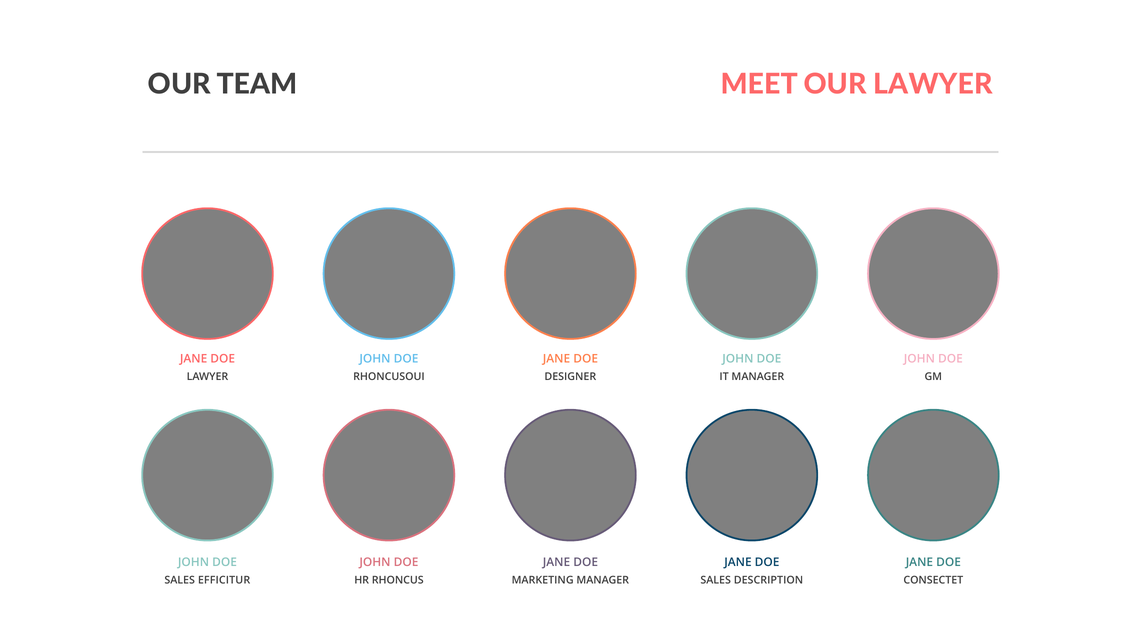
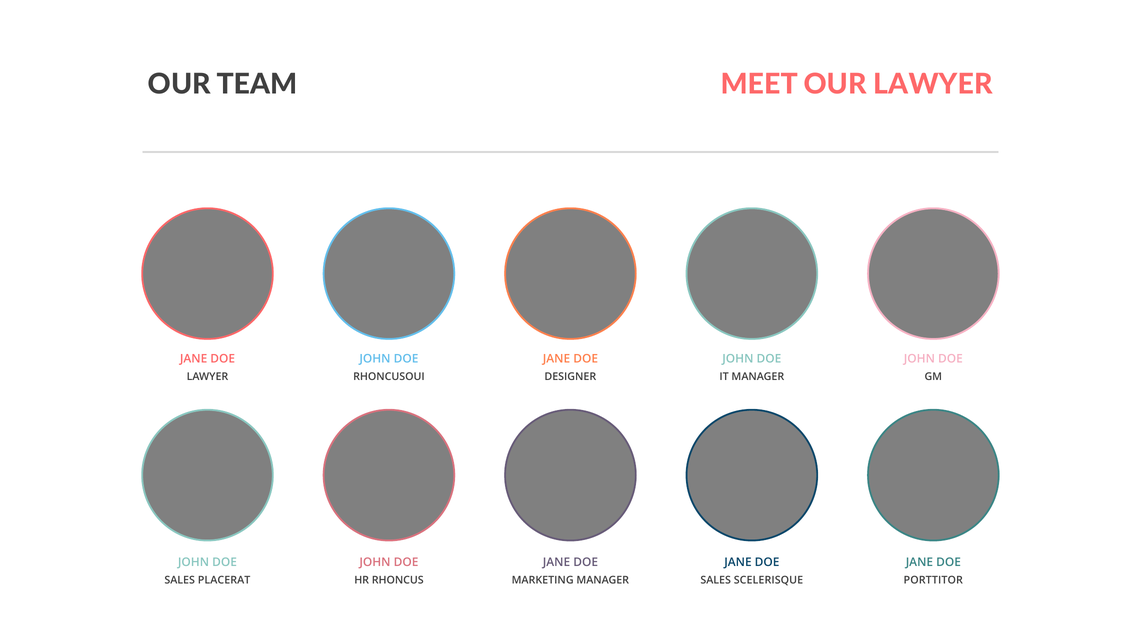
EFFICITUR: EFFICITUR -> PLACERAT (224, 580)
DESCRIPTION: DESCRIPTION -> SCELERISQUE (768, 580)
CONSECTET: CONSECTET -> PORTTITOR (933, 580)
